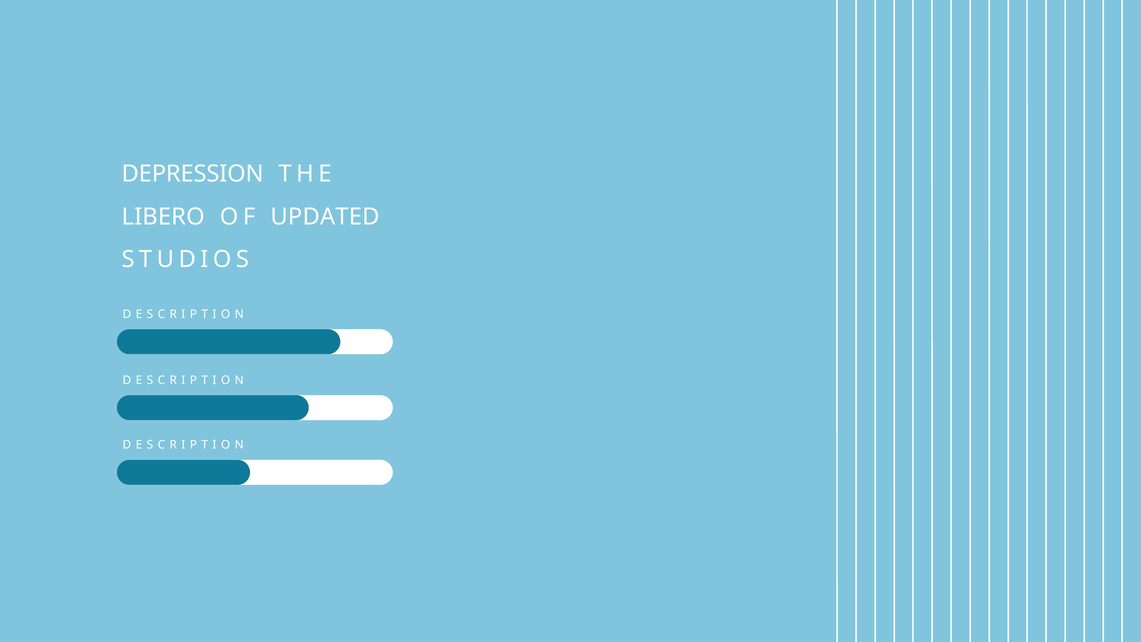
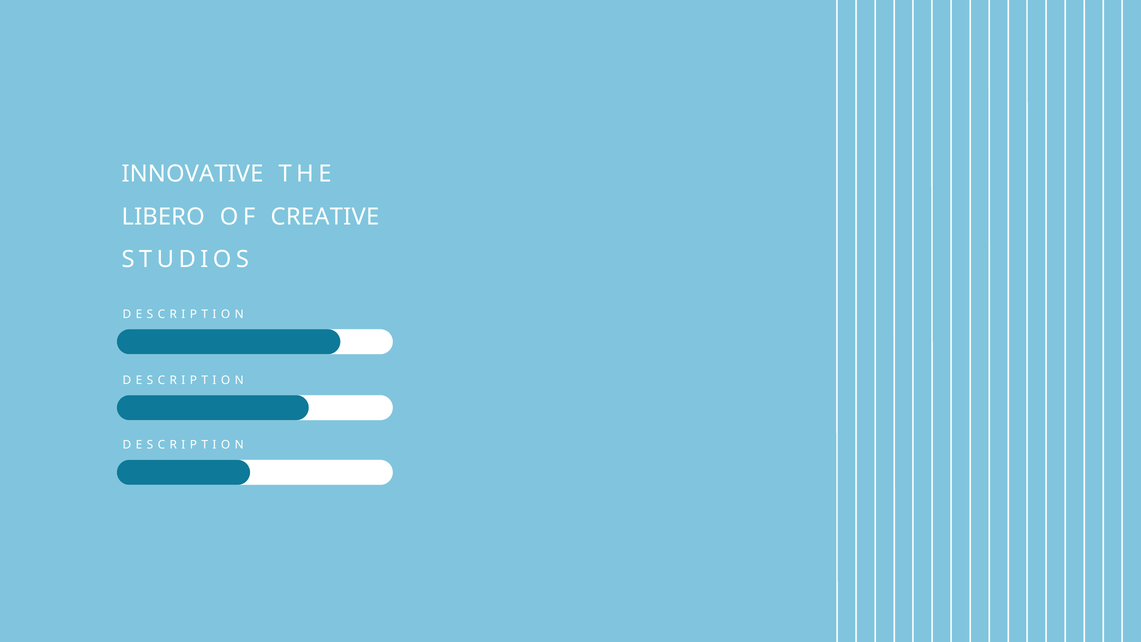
DEPRESSION: DEPRESSION -> INNOVATIVE (192, 174)
UPDATED: UPDATED -> CREATIVE (325, 217)
